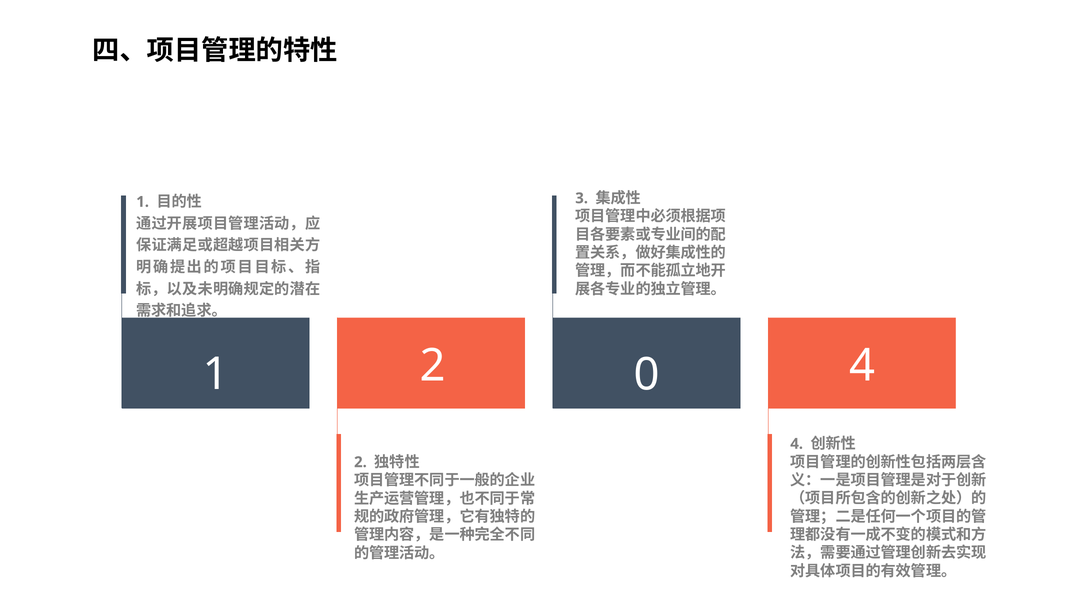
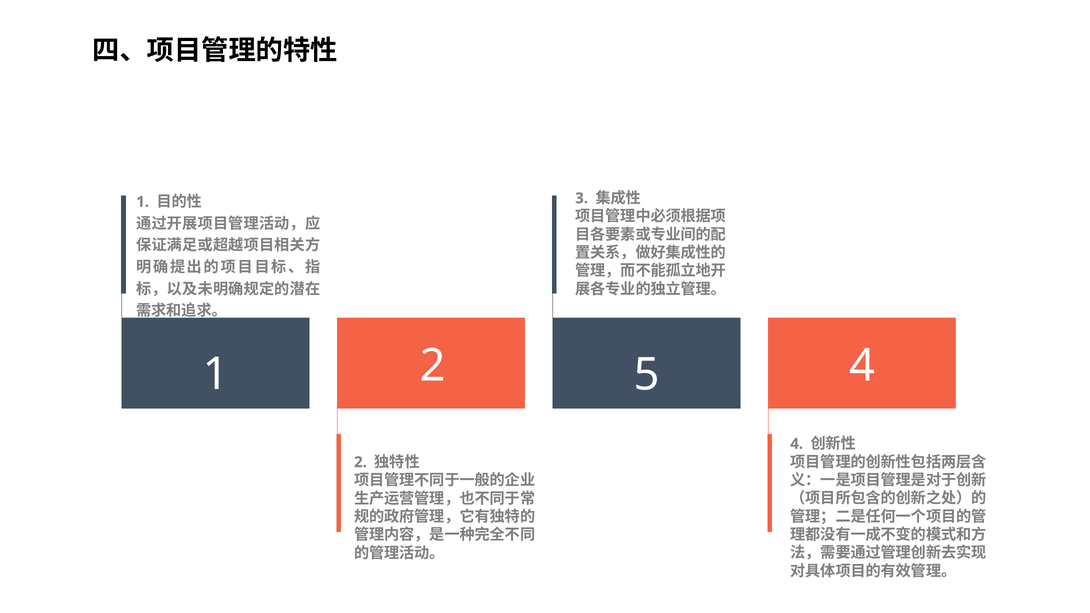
0: 0 -> 5 (647, 375)
